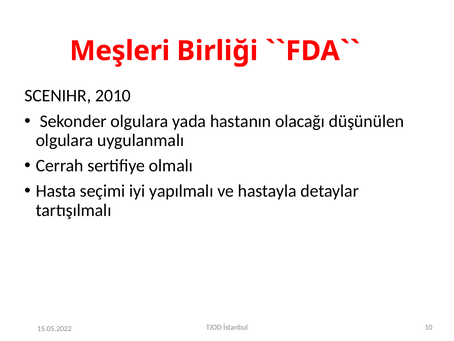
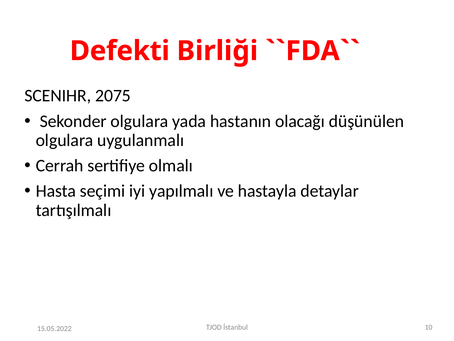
Meşleri: Meşleri -> Defekti (120, 51)
2010: 2010 -> 2075 (113, 96)
